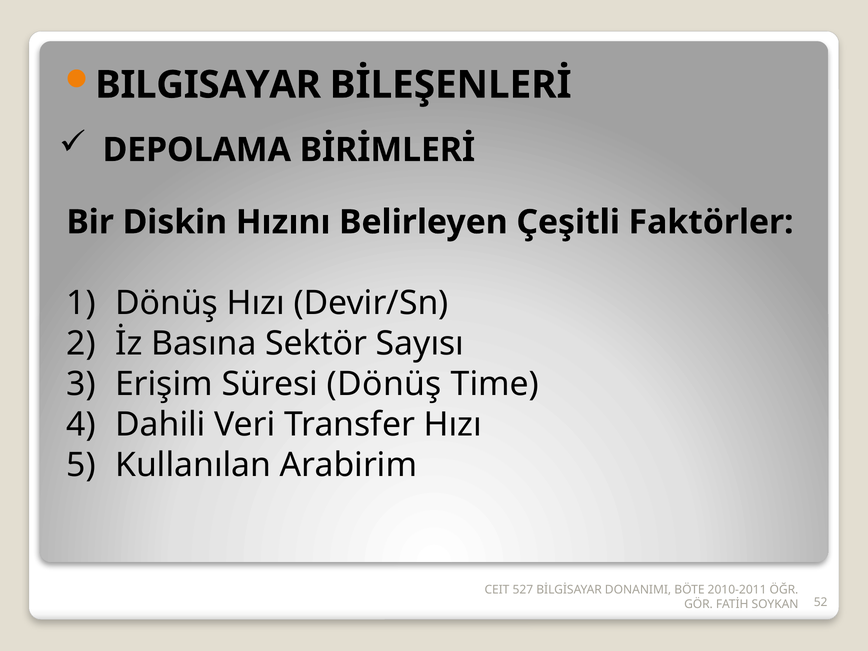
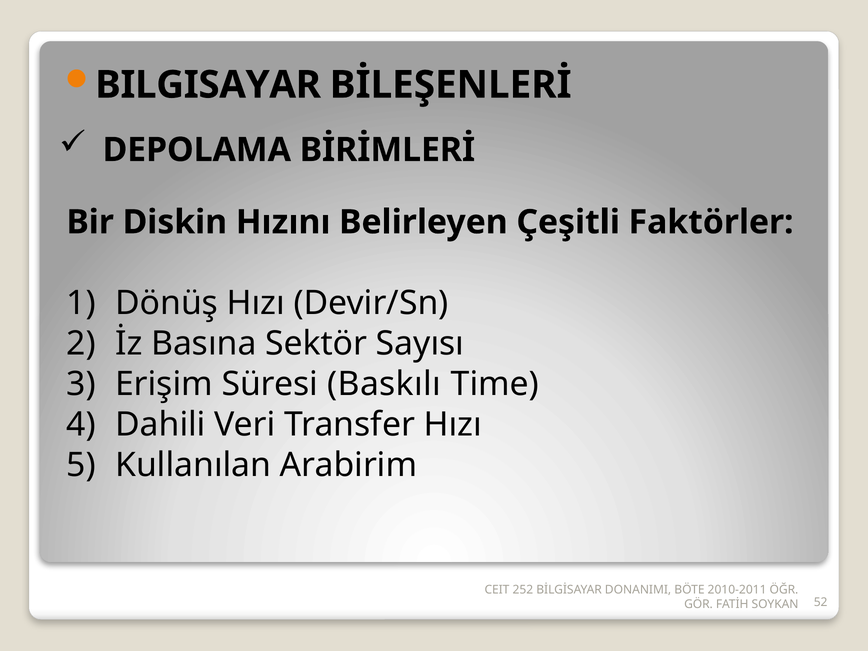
Süresi Dönüş: Dönüş -> Baskılı (384, 384)
527: 527 -> 252 (523, 590)
